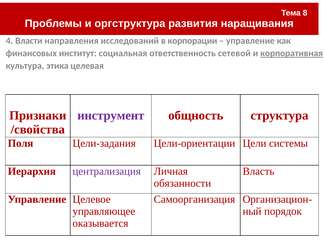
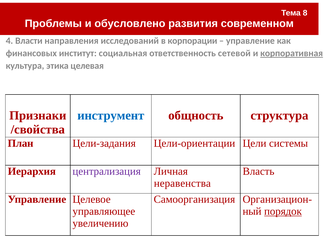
оргструктура: оргструктура -> обусловлено (130, 24)
наращивания: наращивания -> современном (257, 24)
инструмент colour: purple -> blue (111, 116)
Поля: Поля -> План (21, 143)
обязанности: обязанности -> неравенства (182, 183)
порядок underline: none -> present (283, 211)
оказывается: оказывается -> увеличению (100, 223)
